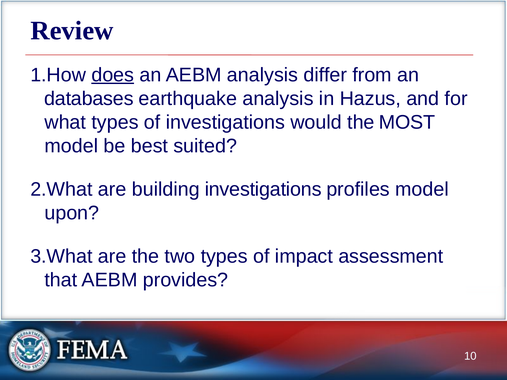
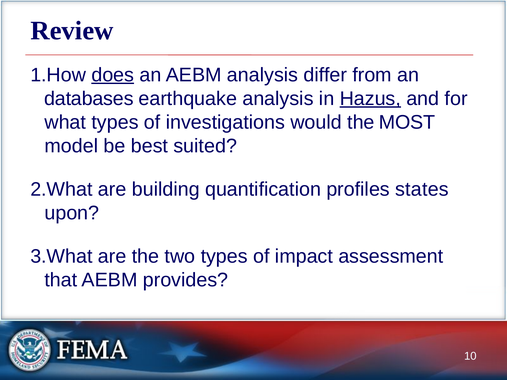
Hazus underline: none -> present (370, 99)
building investigations: investigations -> quantification (263, 189)
profiles model: model -> states (422, 189)
